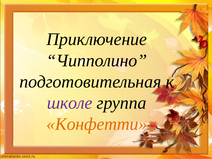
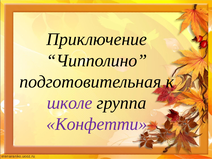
Конфетти colour: orange -> purple (97, 124)
